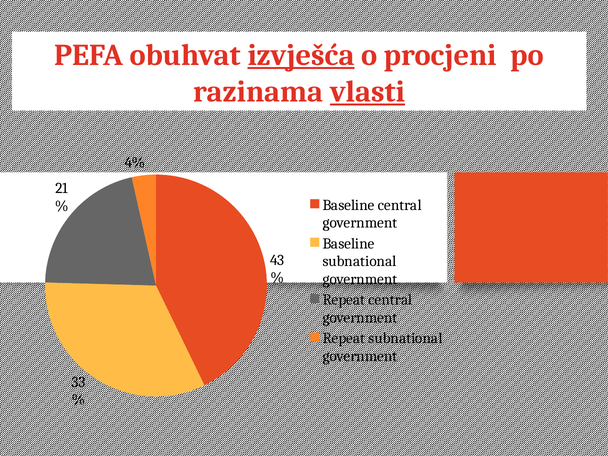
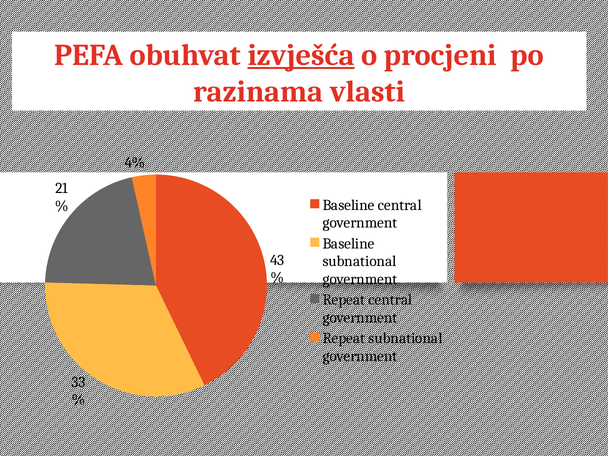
vlasti underline: present -> none (367, 91)
